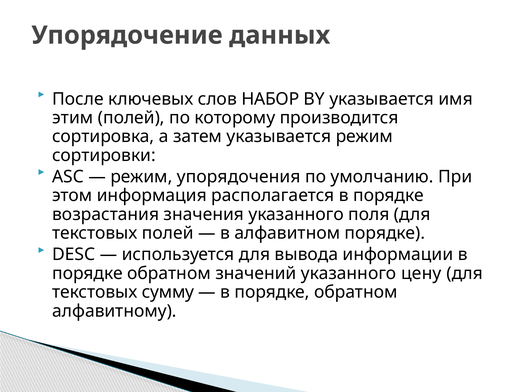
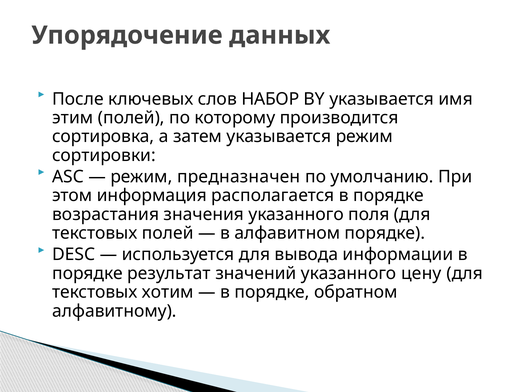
упорядочения: упорядочения -> предназначен (239, 177)
обратном: обратном -> результат (169, 274)
сумму: сумму -> хотим (168, 292)
